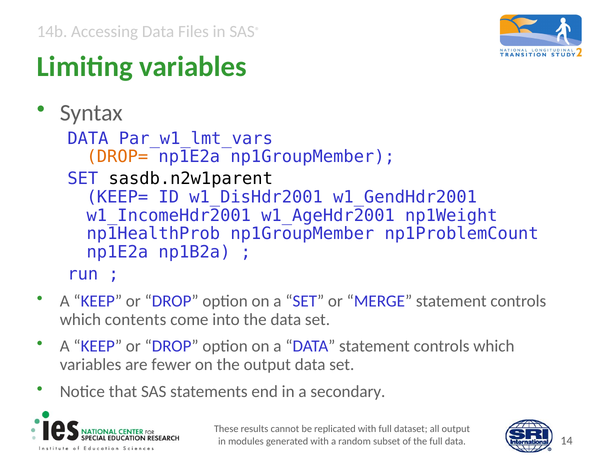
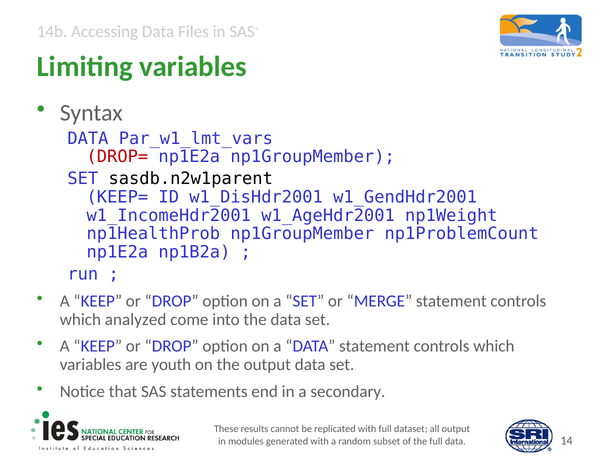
DROP= colour: orange -> red (117, 157)
contents: contents -> analyzed (136, 319)
fewer: fewer -> youth (171, 365)
